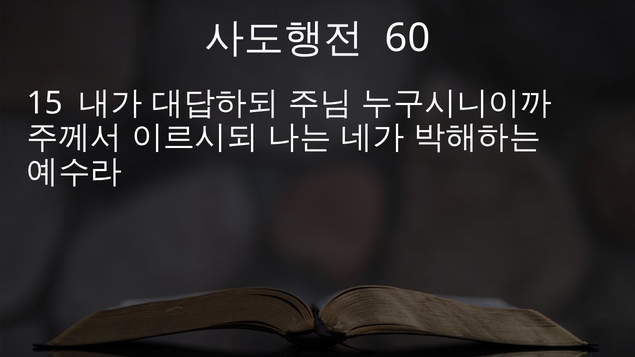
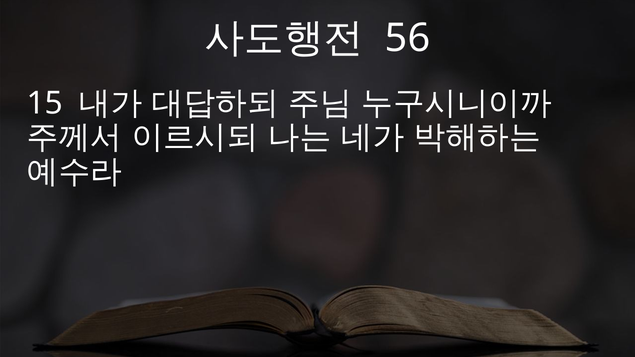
60: 60 -> 56 (408, 38)
